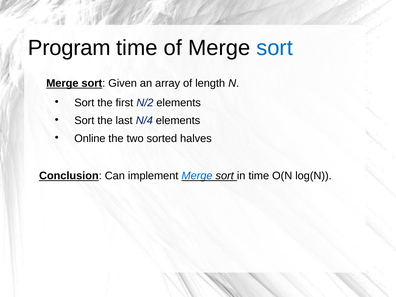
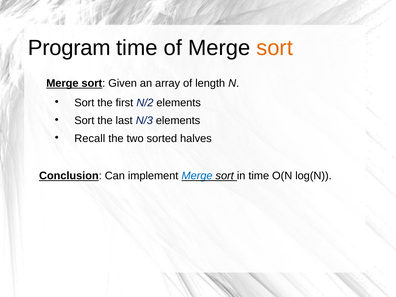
sort colour: blue -> orange (275, 48)
N/4: N/4 -> N/3 (144, 121)
Online: Online -> Recall (90, 139)
